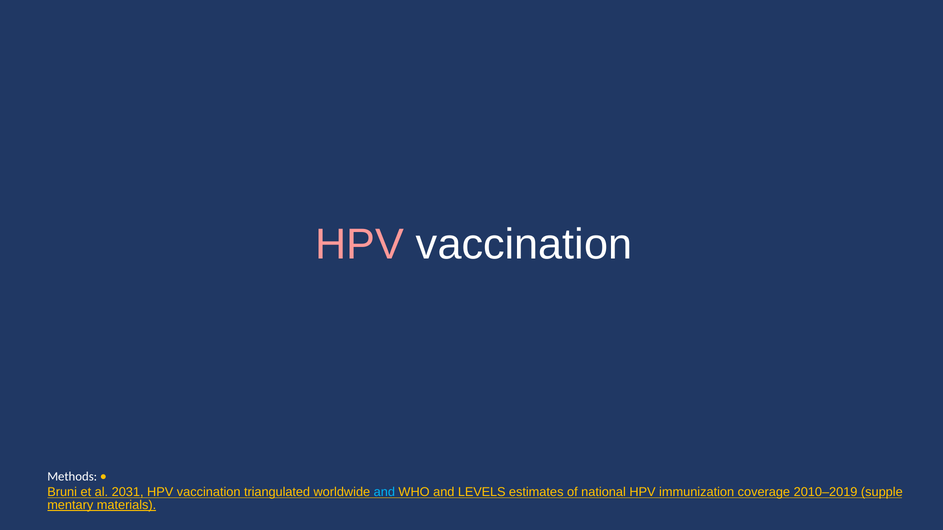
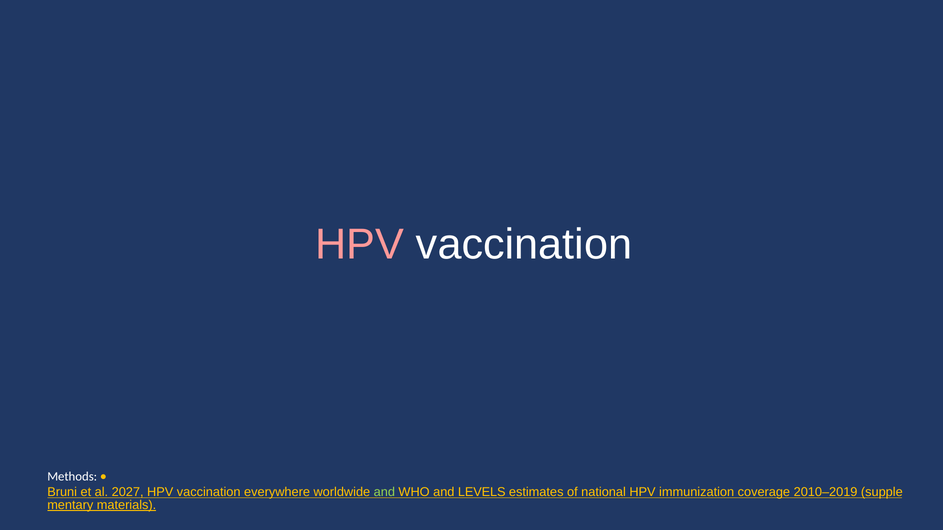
2031: 2031 -> 2027 (128, 492)
triangulated: triangulated -> everywhere (277, 492)
and colour: light blue -> light green (384, 492)
